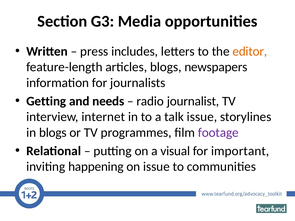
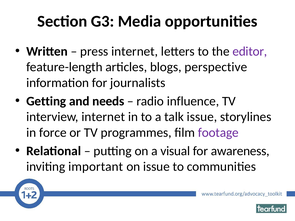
press includes: includes -> internet (135, 51)
editor colour: orange -> purple (250, 51)
newspapers: newspapers -> perspective (216, 67)
journalist: journalist -> influence (193, 101)
in blogs: blogs -> force (53, 133)
important: important -> awareness (240, 151)
happening: happening -> important (96, 167)
